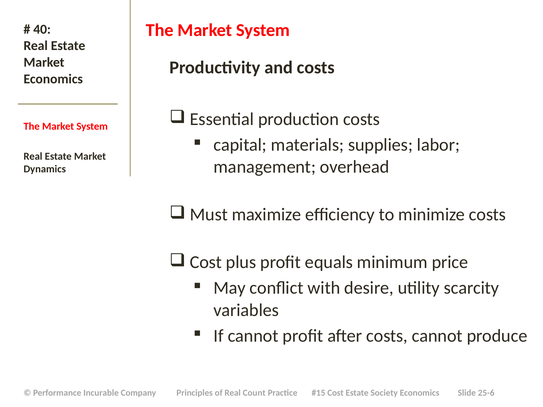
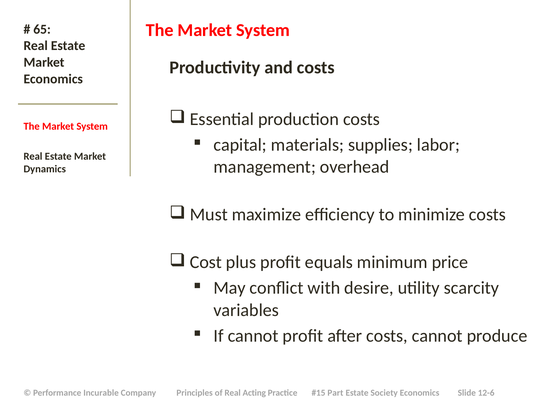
40: 40 -> 65 (42, 29)
Count: Count -> Acting (254, 393)
Cost: Cost -> Part (335, 393)
25-6: 25-6 -> 12-6 (486, 393)
